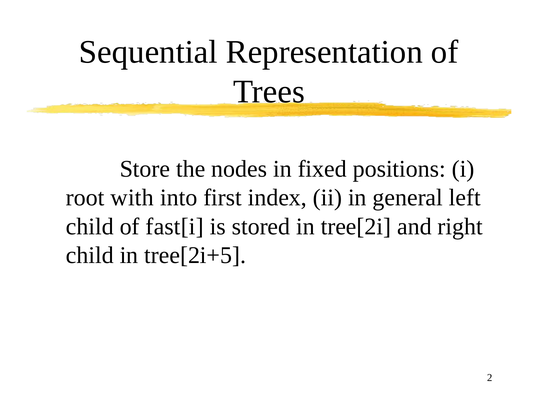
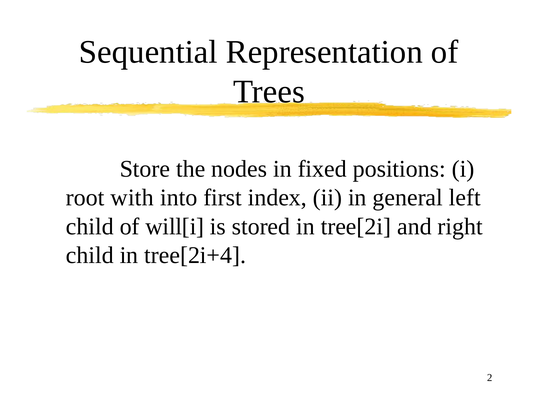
fast[i: fast[i -> will[i (175, 226)
tree[2i+5: tree[2i+5 -> tree[2i+4 (195, 255)
